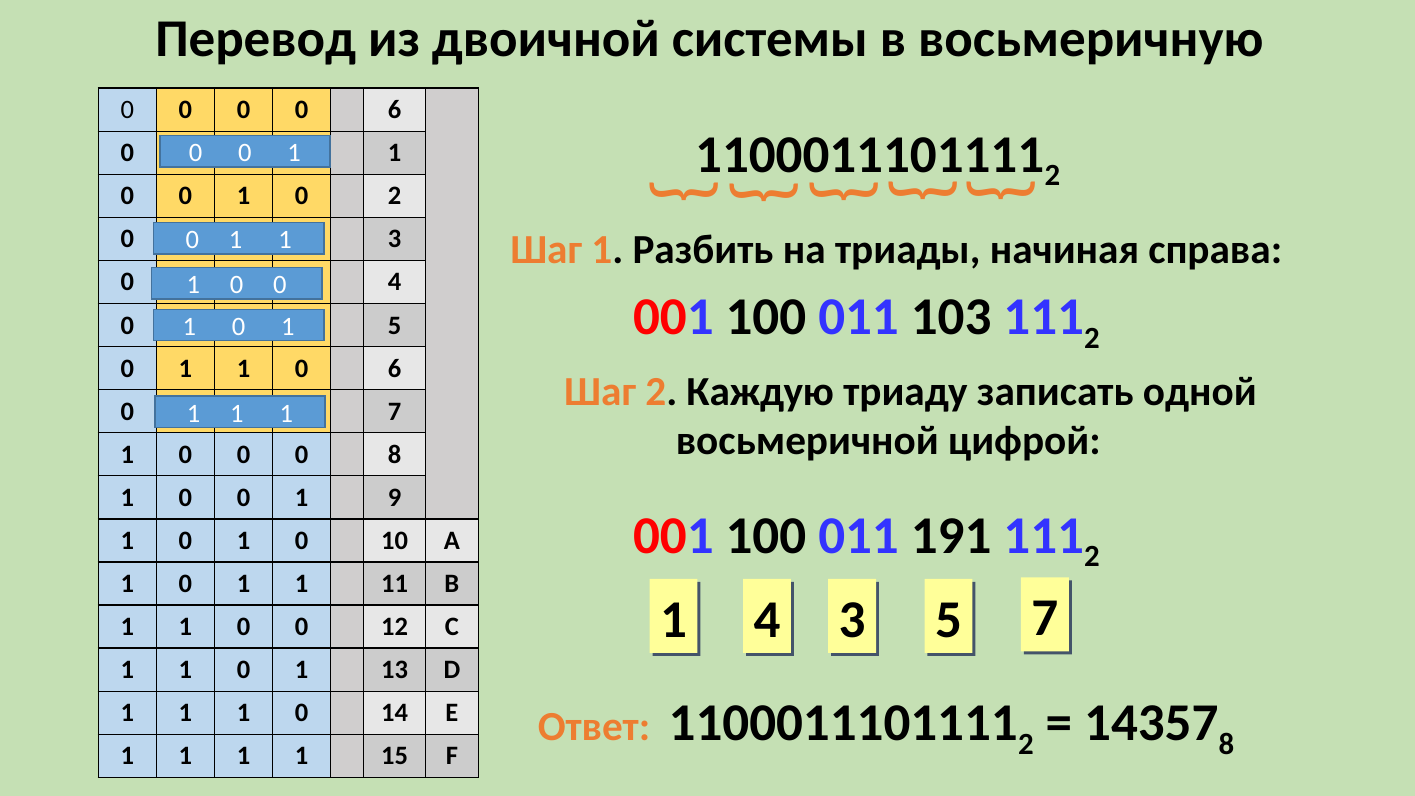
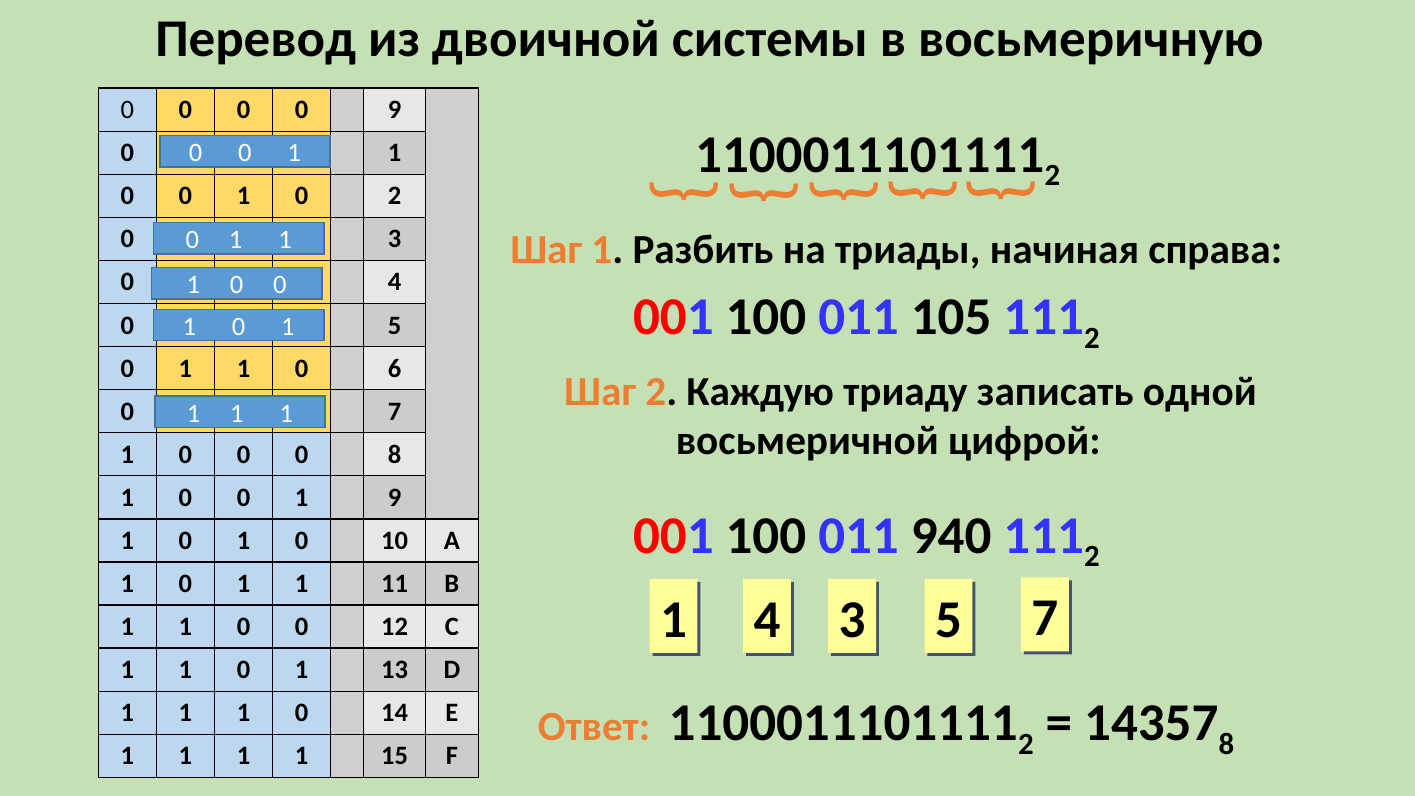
0 0 6: 6 -> 9 (395, 110)
103: 103 -> 105 (951, 317)
191: 191 -> 940 (951, 536)
